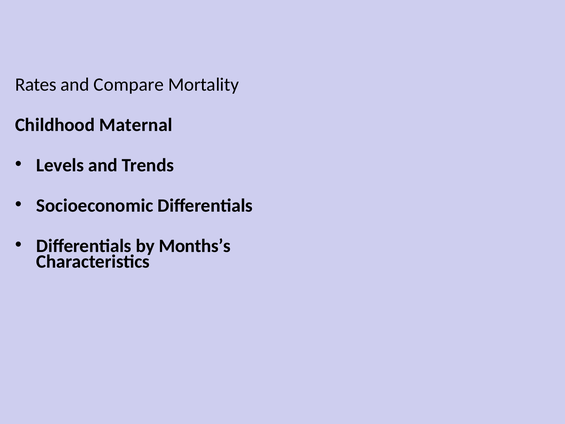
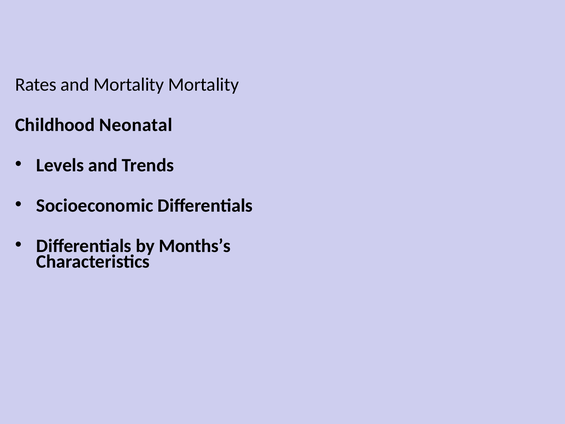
and Compare: Compare -> Mortality (129, 85)
Maternal: Maternal -> Neonatal (136, 125)
